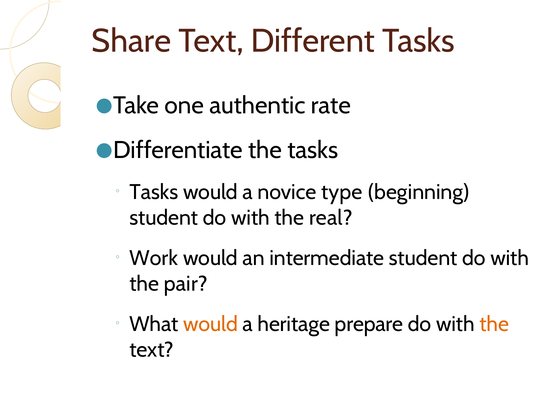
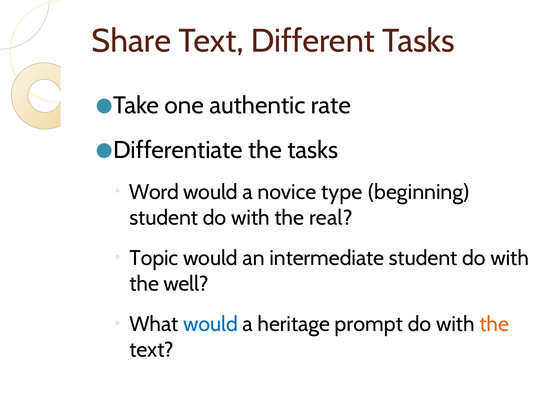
Tasks: Tasks -> Word (154, 192)
Work: Work -> Topic (154, 258)
pair: pair -> well (186, 284)
would colour: orange -> blue (210, 324)
prepare: prepare -> prompt (369, 324)
